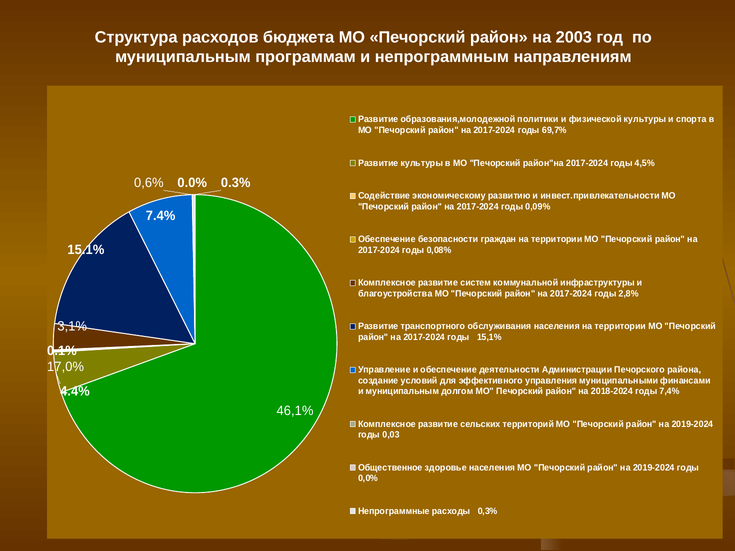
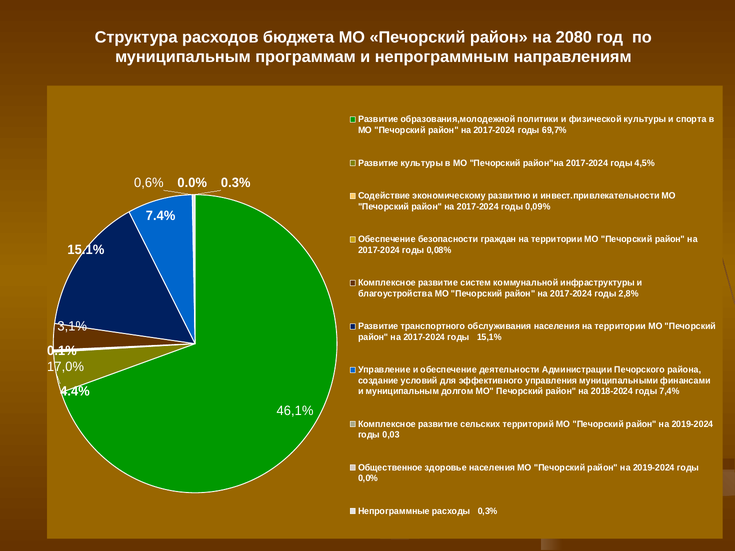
2003: 2003 -> 2080 (574, 37)
